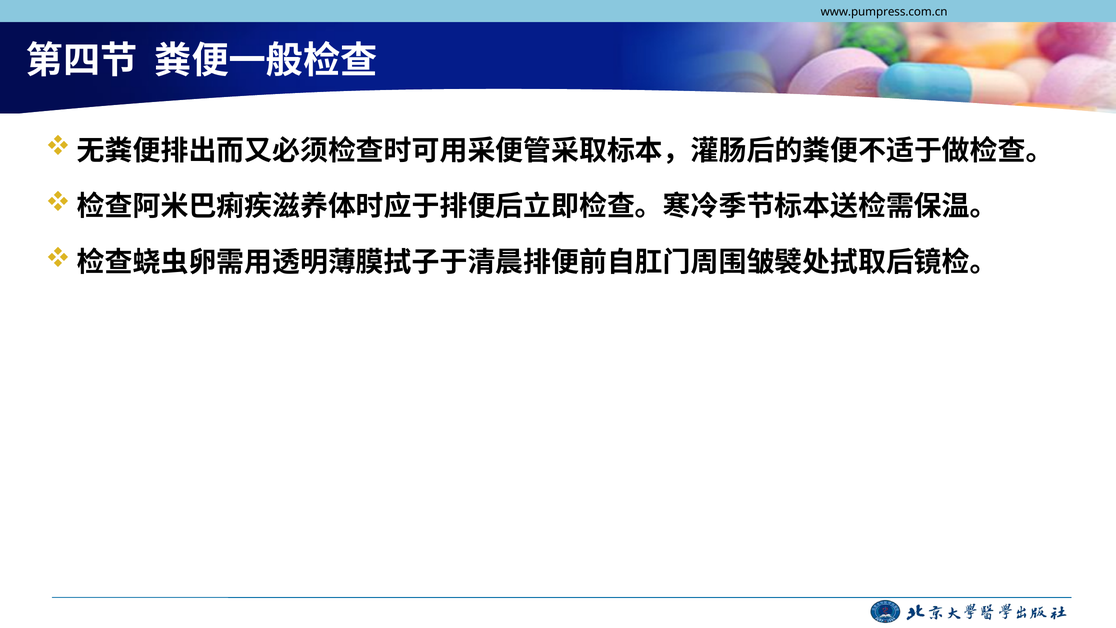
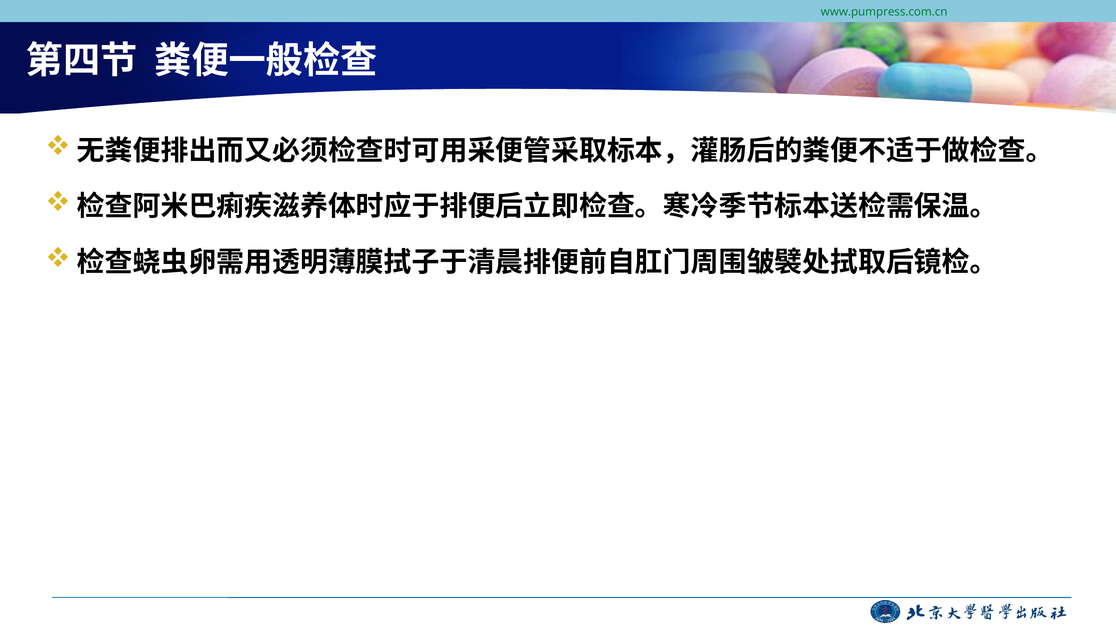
www.pumpress.com.cn colour: black -> green (884, 12)
